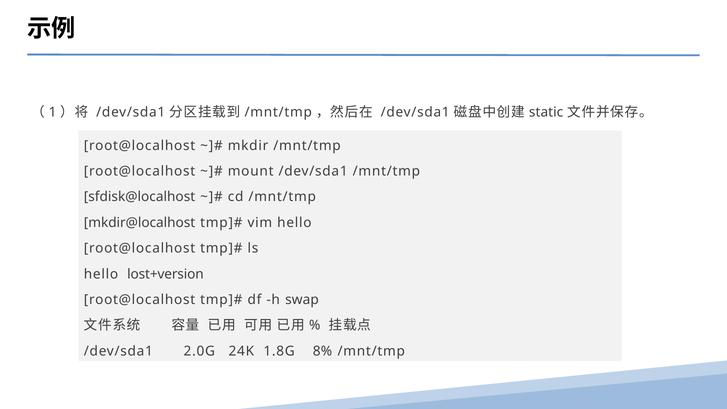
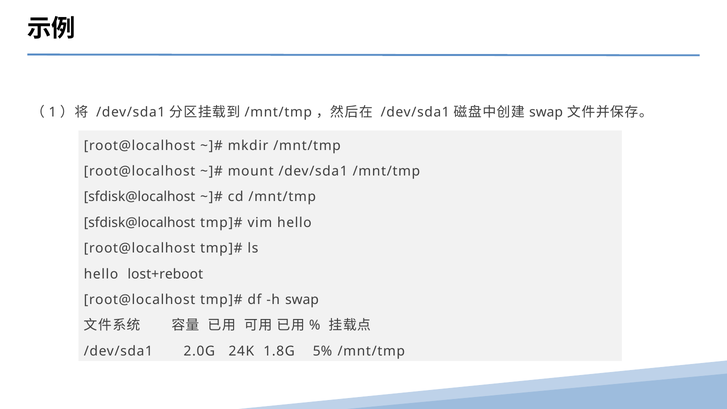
static: static -> swap (546, 112)
mkdir@localhost: mkdir@localhost -> sfdisk@localhost (140, 223)
lost+version: lost+version -> lost+reboot (165, 274)
8%: 8% -> 5% (322, 351)
